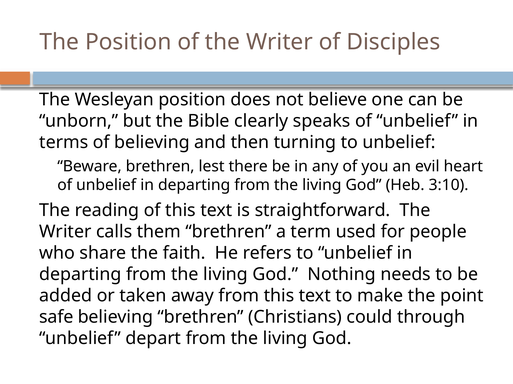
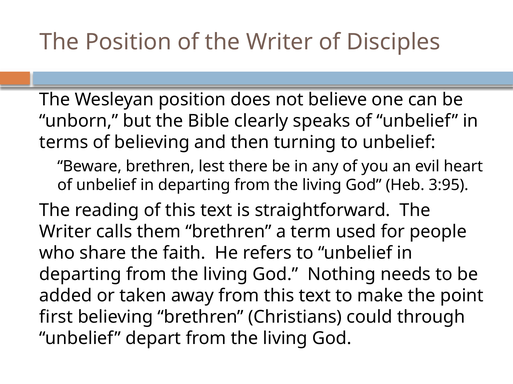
3:10: 3:10 -> 3:95 (449, 185)
safe: safe -> first (56, 317)
